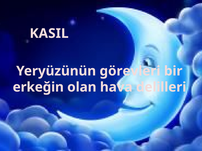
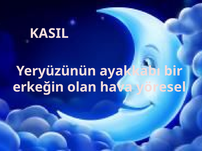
görevleri: görevleri -> ayakkabı (130, 71)
delilleri: delilleri -> yöresel (161, 87)
